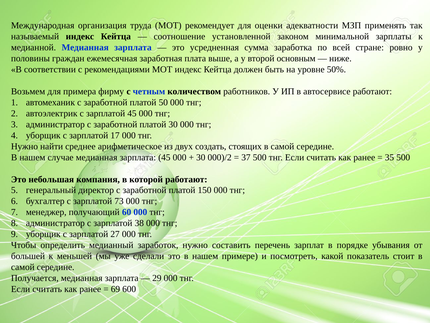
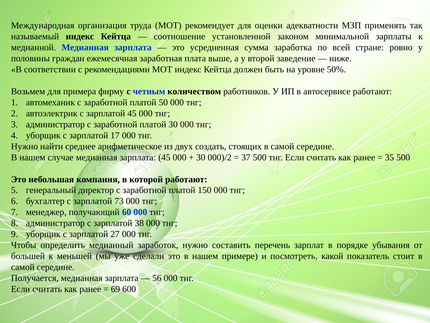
основным: основным -> заведение (296, 58)
29: 29 -> 56 (157, 278)
